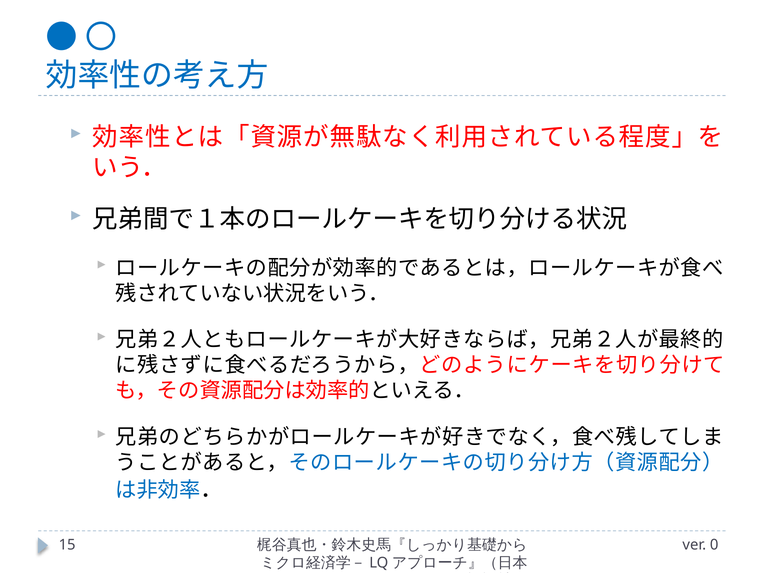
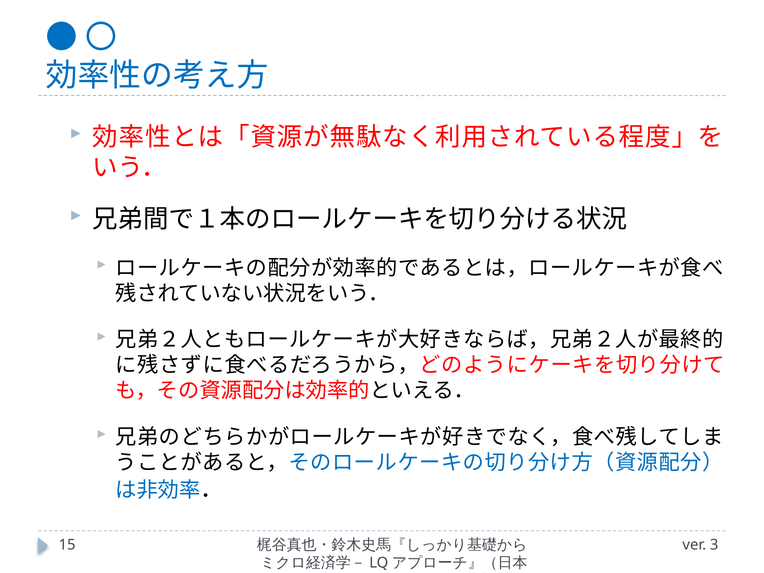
0: 0 -> 3 (714, 545)
